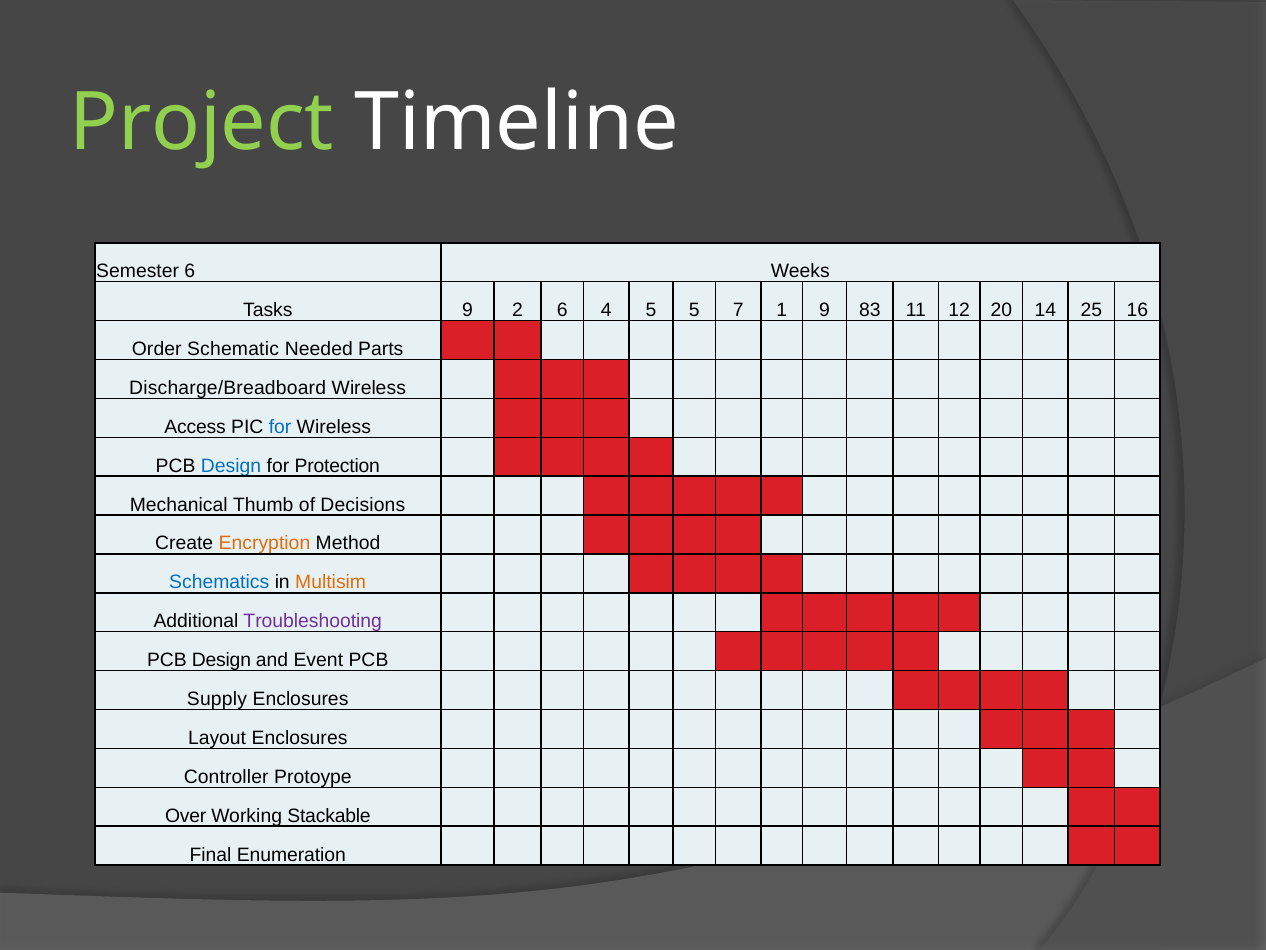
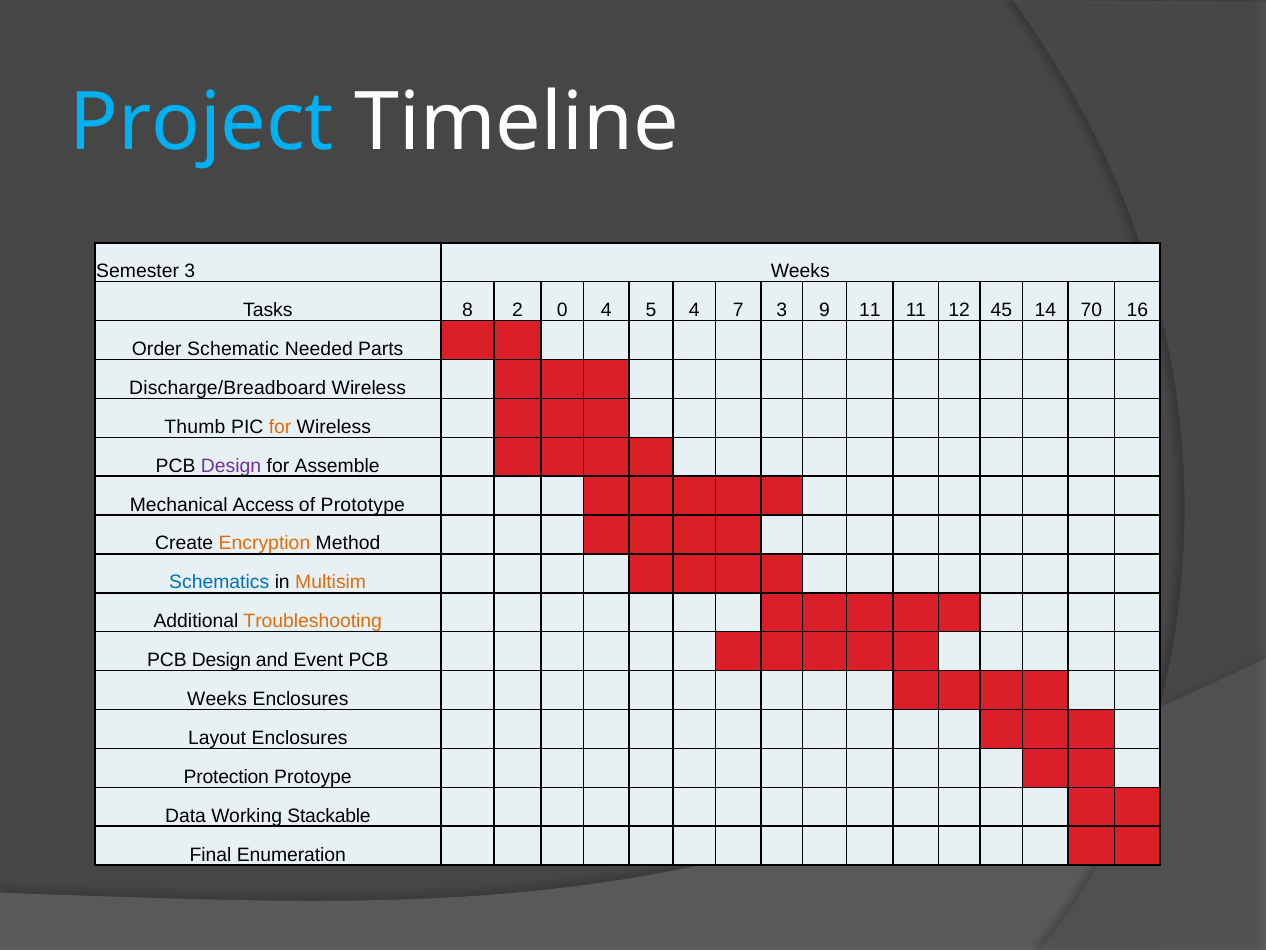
Project colour: light green -> light blue (202, 123)
Semester 6: 6 -> 3 (190, 271)
Tasks 9: 9 -> 8 (467, 310)
2 6: 6 -> 0 (562, 310)
5 5: 5 -> 4 (694, 310)
7 1: 1 -> 3 (782, 310)
9 83: 83 -> 11 (870, 310)
20: 20 -> 45 (1001, 310)
25: 25 -> 70 (1091, 310)
Access: Access -> Thumb (195, 427)
for colour: blue -> orange (280, 427)
Design colour: blue -> purple (231, 465)
Protection: Protection -> Assemble (337, 465)
Thumb: Thumb -> Access (263, 504)
Decisions: Decisions -> Prototype (363, 504)
Troubleshooting colour: purple -> orange (313, 621)
Supply: Supply -> Weeks (217, 699)
Controller: Controller -> Protection (226, 776)
Over: Over -> Data (186, 815)
